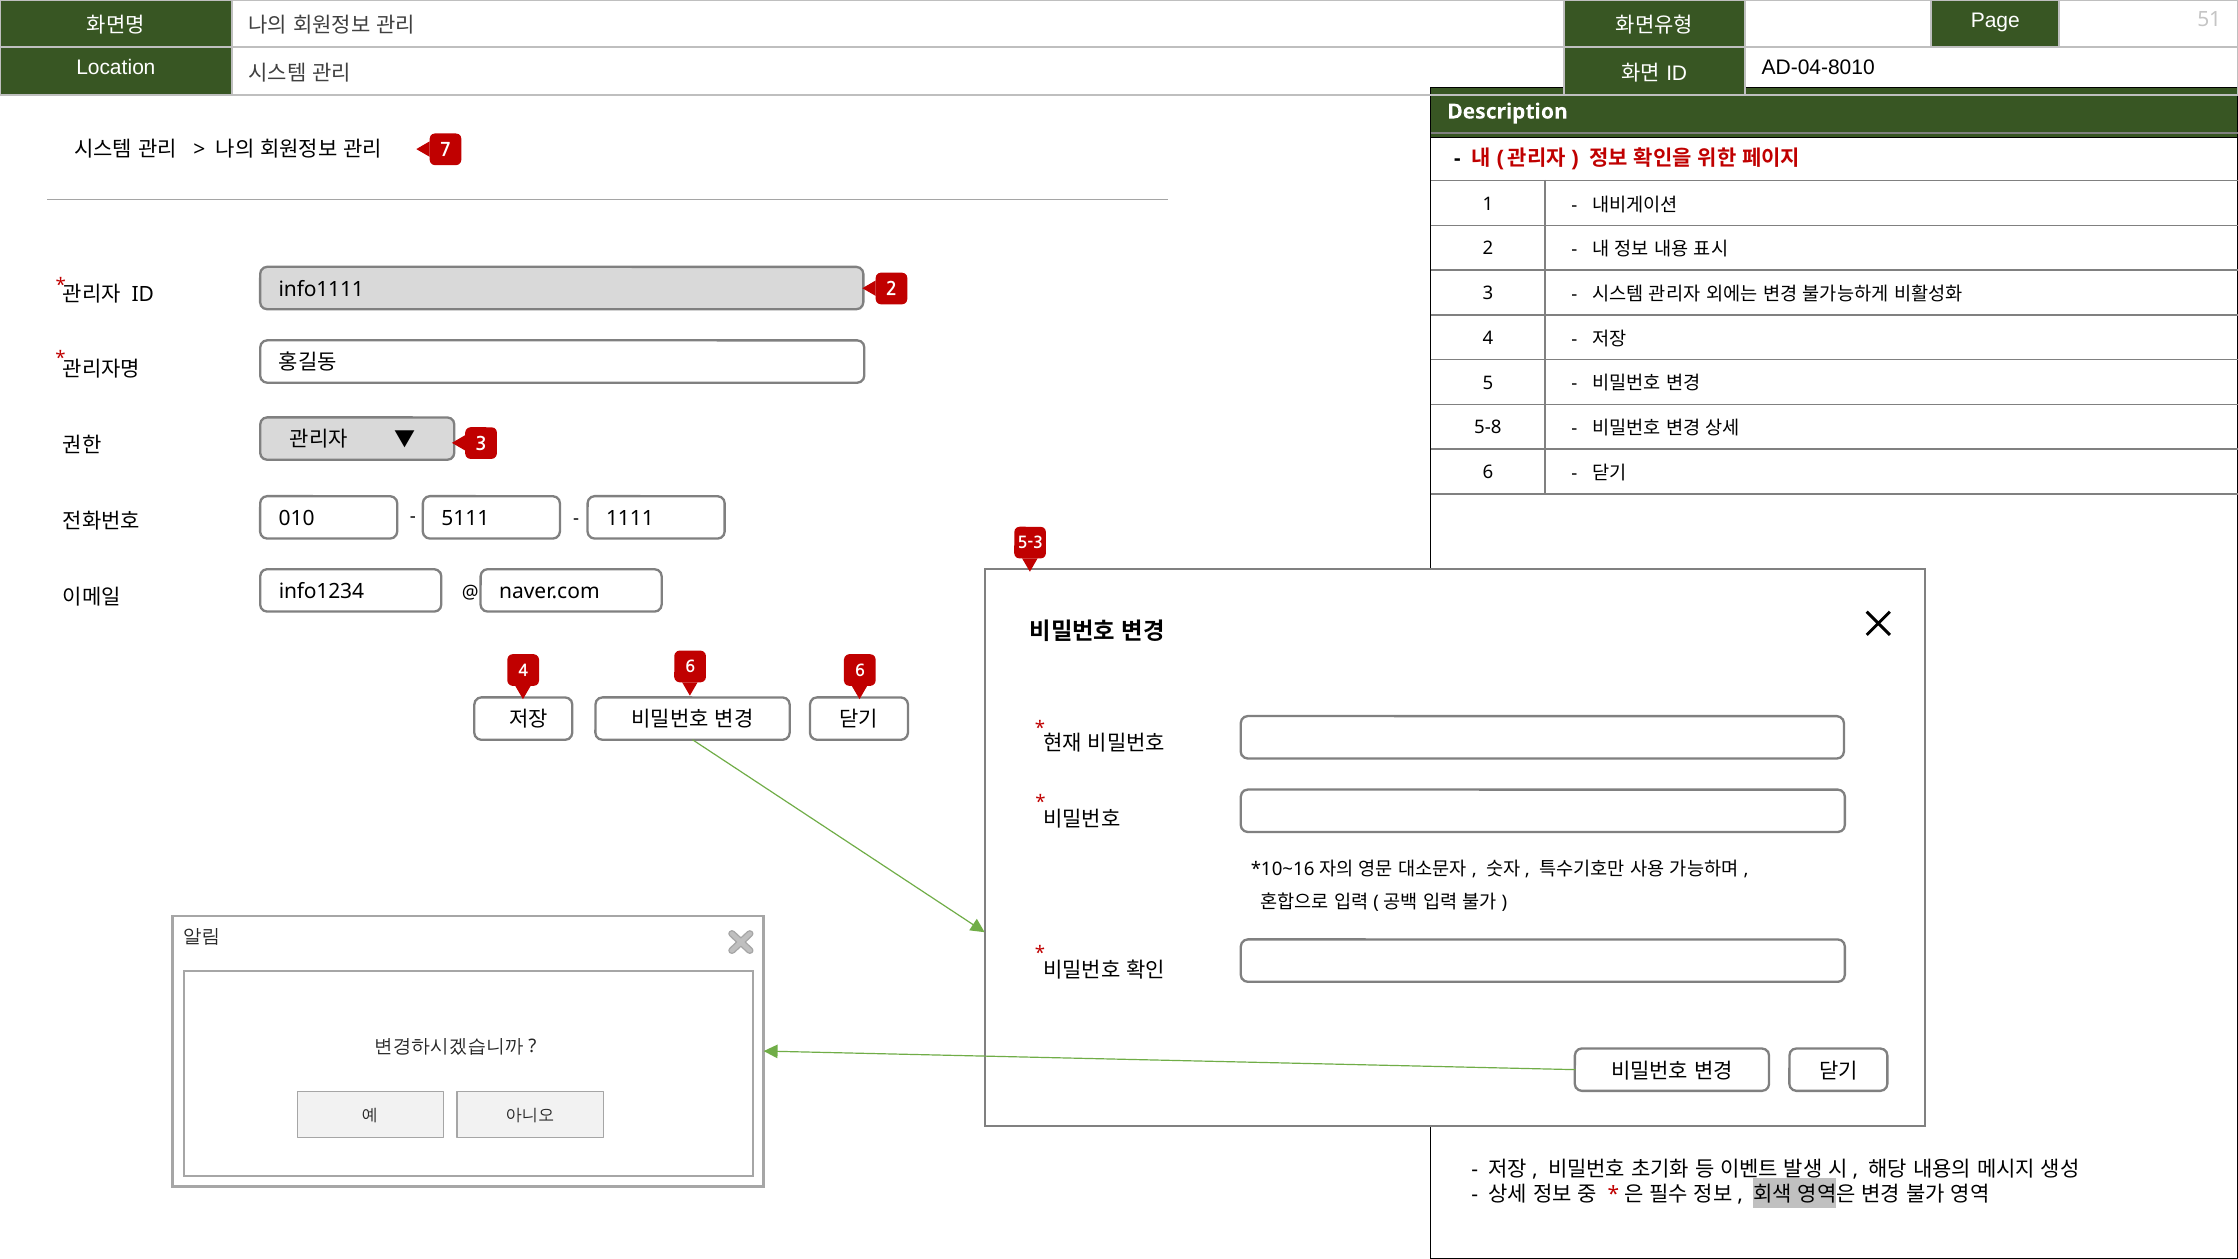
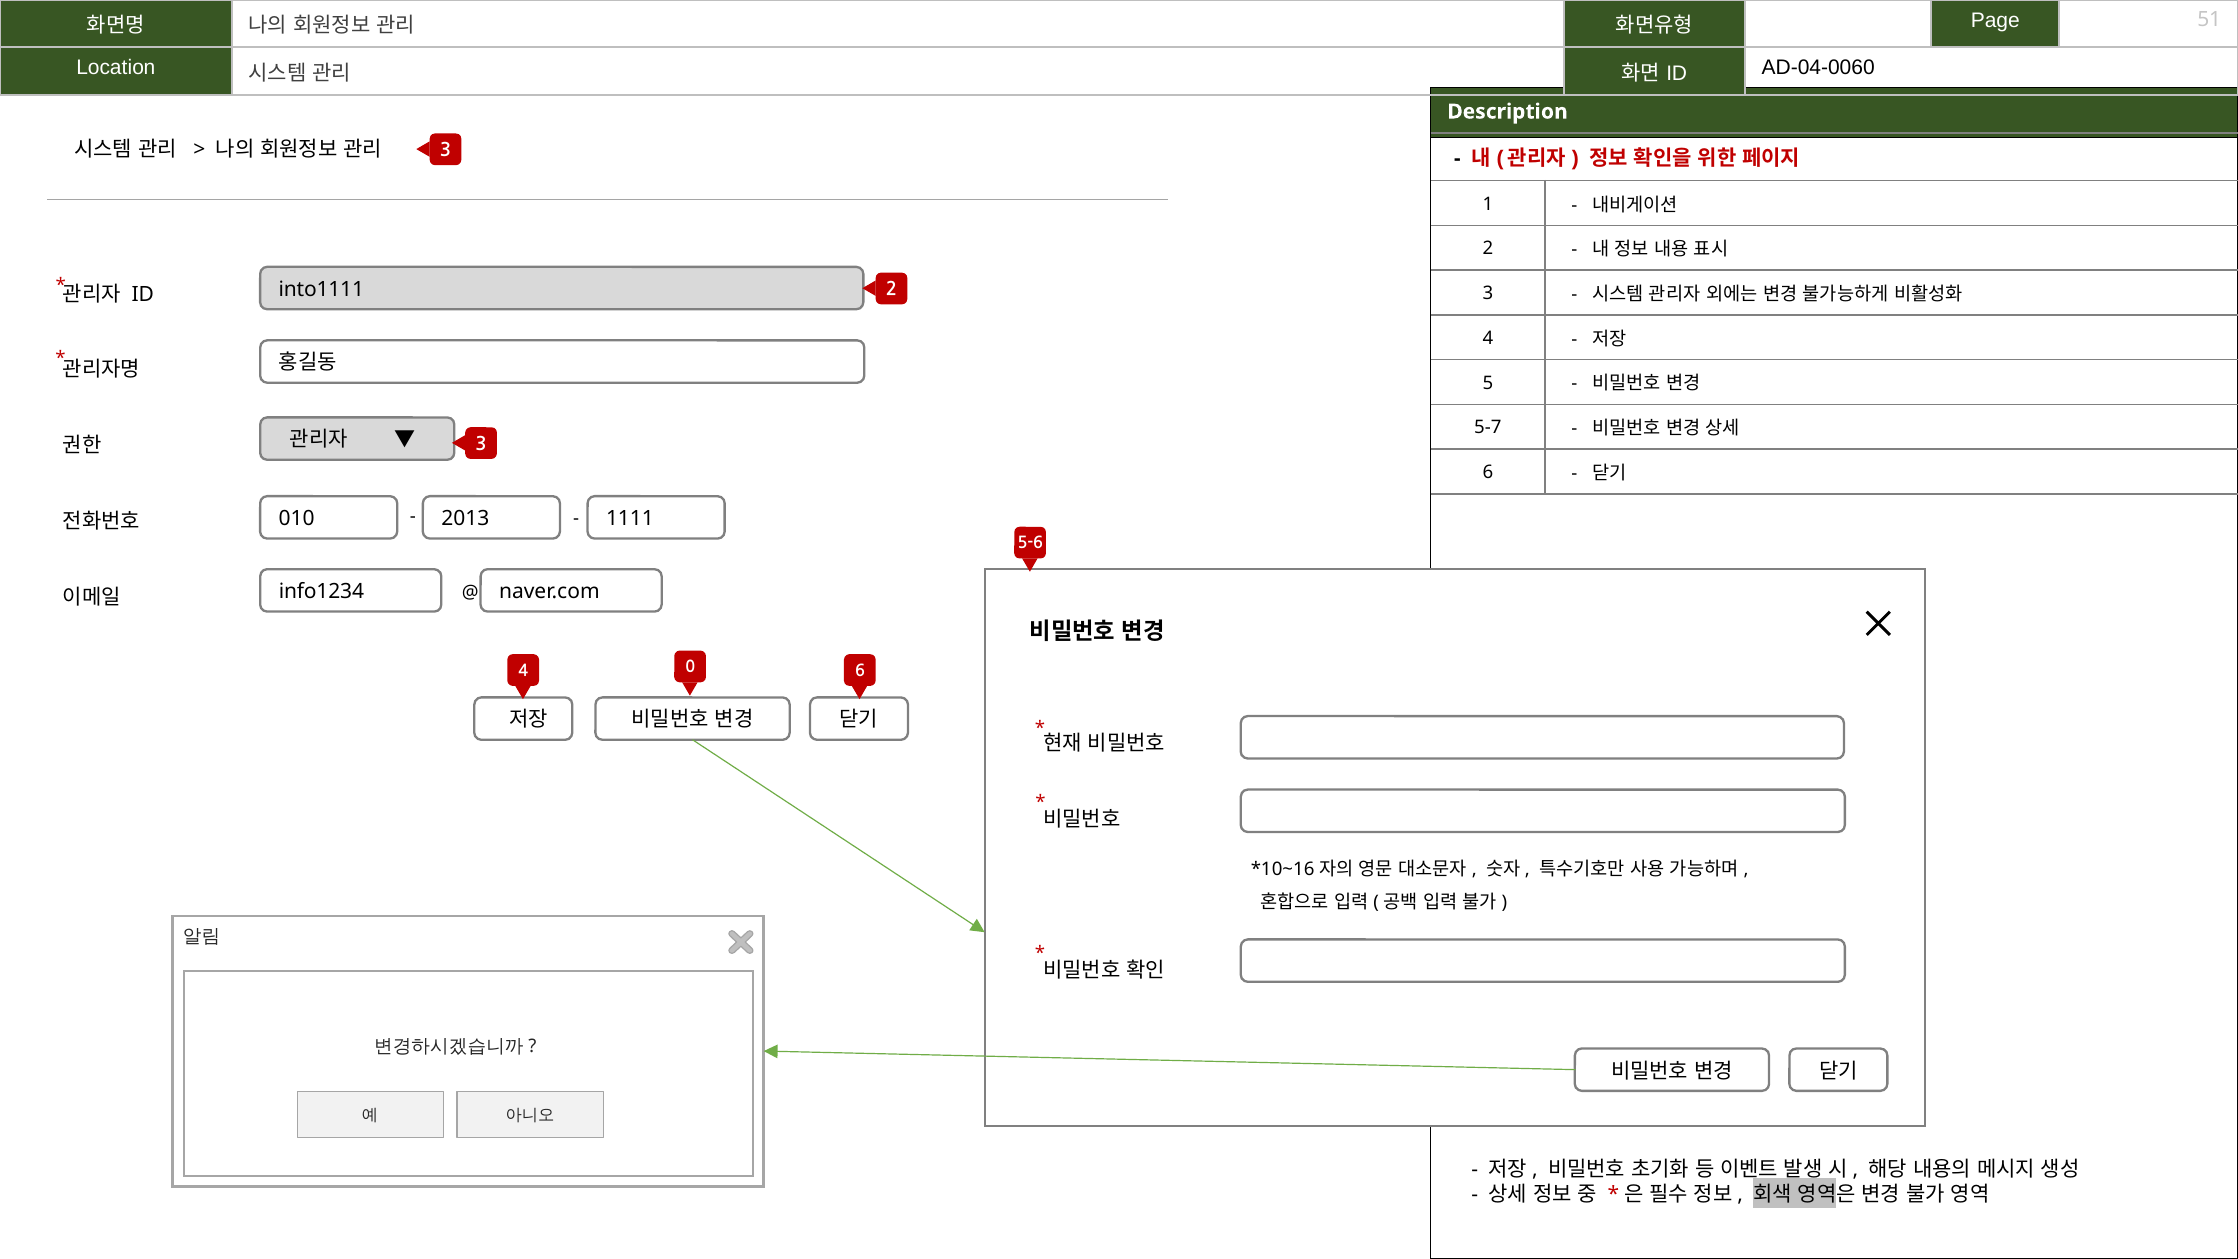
AD-04-8010: AD-04-8010 -> AD-04-0060 (1818, 68)
7: 7 -> 3 (446, 151)
info1111: info1111 -> into1111 (321, 289)
5-8: 5-8 -> 5-7 (1488, 428)
5111: 5111 -> 2013 (465, 519)
5-3: 5-3 -> 5-6 (1030, 543)
4 6: 6 -> 0 (690, 667)
